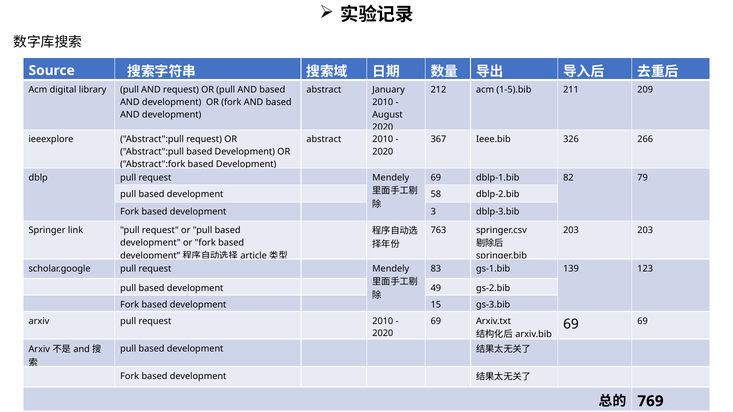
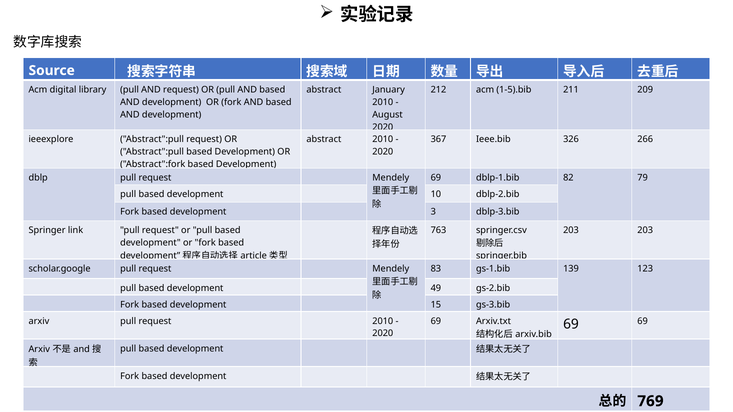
58: 58 -> 10 (436, 194)
